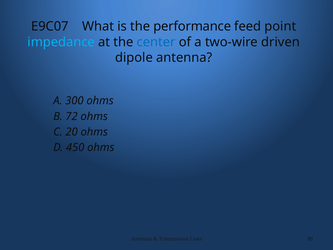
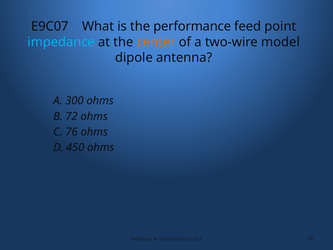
center colour: blue -> orange (156, 42)
driven: driven -> model (280, 42)
20: 20 -> 76 (72, 132)
